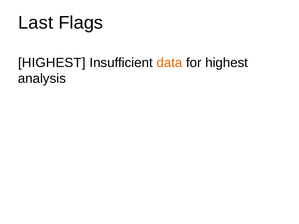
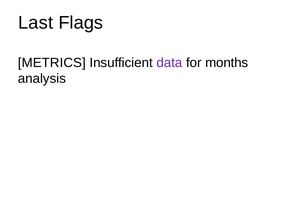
HIGHEST: HIGHEST -> METRICS (52, 63)
data colour: orange -> purple (169, 63)
for highest: highest -> months (227, 63)
